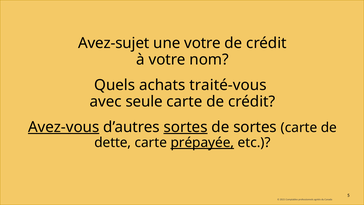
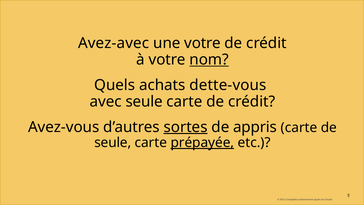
Avez-sujet: Avez-sujet -> Avez-avec (114, 43)
nom underline: none -> present (209, 60)
traité-vous: traité-vous -> dette-vous (228, 85)
Avez-vous underline: present -> none (64, 127)
de sortes: sortes -> appris (255, 127)
dette: dette -> seule (113, 142)
